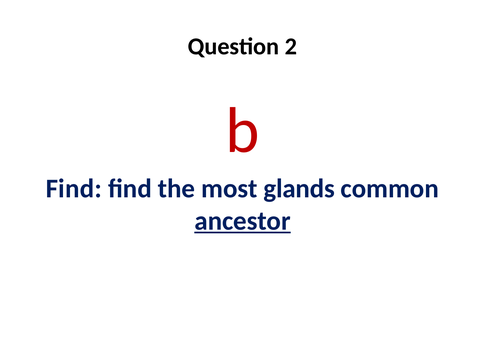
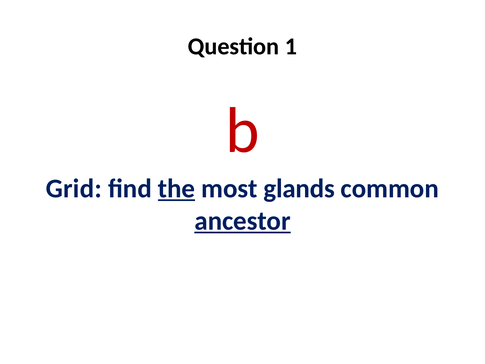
2: 2 -> 1 (291, 47)
Find: Find -> Grid (74, 188)
the underline: none -> present (176, 188)
